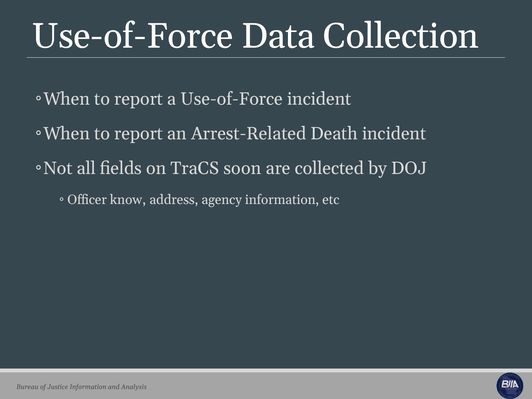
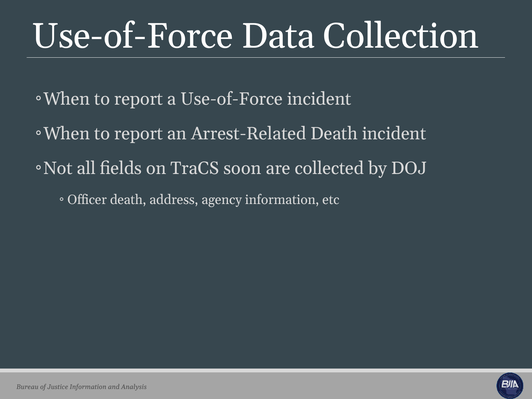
Officer know: know -> death (128, 200)
